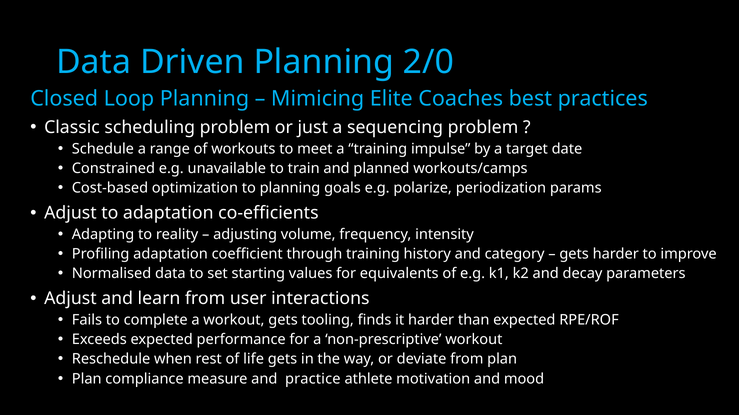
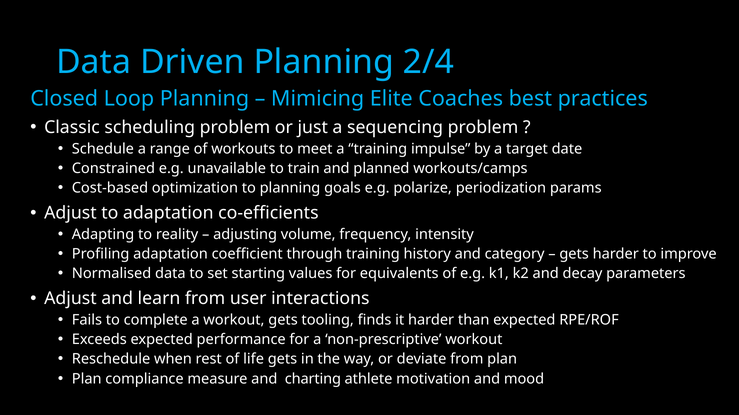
2/0: 2/0 -> 2/4 (429, 62)
practice: practice -> charting (313, 379)
